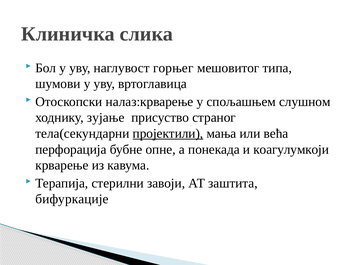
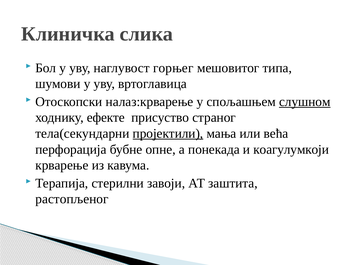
слушном underline: none -> present (305, 102)
зујање: зујање -> ефекте (106, 118)
бифуркације: бифуркације -> растопљеног (72, 199)
